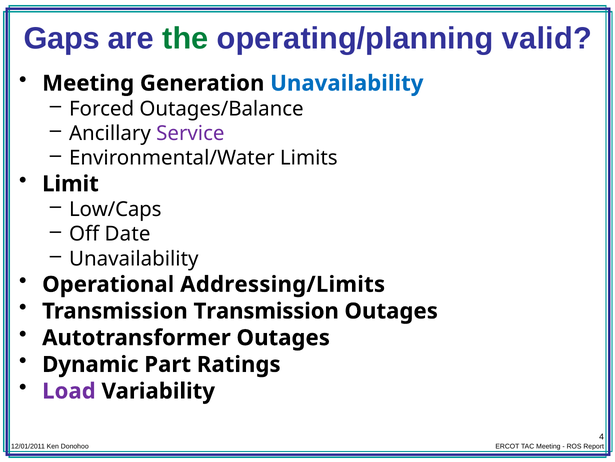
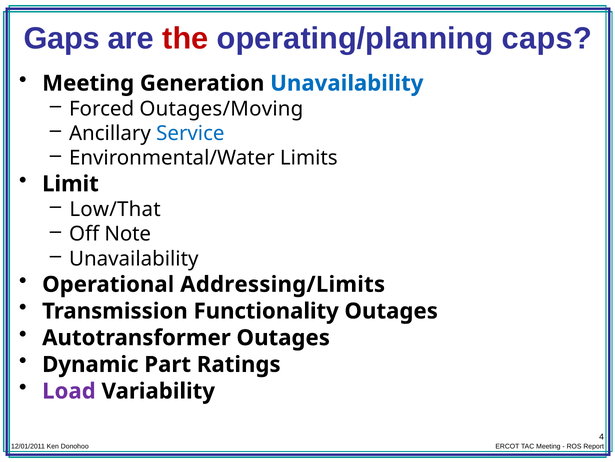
the colour: green -> red (185, 39)
valid: valid -> caps (547, 39)
Outages/Balance: Outages/Balance -> Outages/Moving (221, 109)
Service colour: purple -> blue (190, 133)
Low/Caps: Low/Caps -> Low/That (115, 209)
Date: Date -> Note (128, 234)
Transmission Transmission: Transmission -> Functionality (266, 311)
